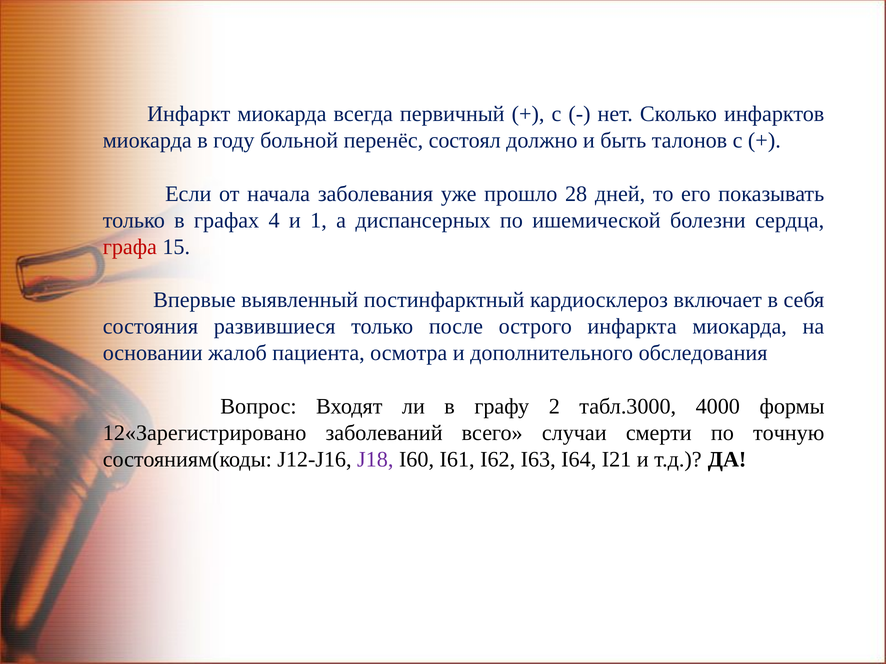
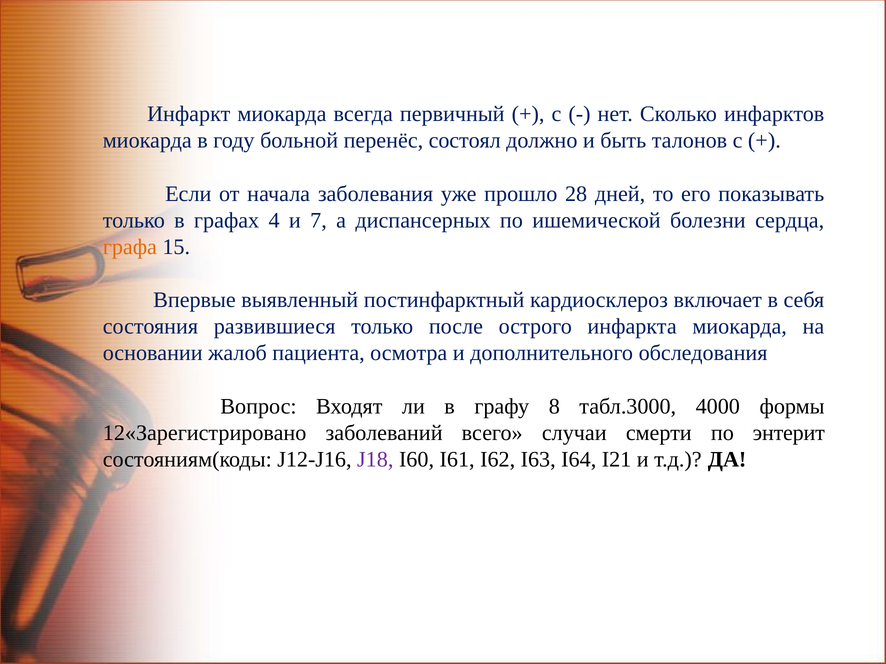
1: 1 -> 7 (319, 221)
графа colour: red -> orange (130, 247)
2: 2 -> 8 (554, 407)
точную: точную -> энтерит (789, 433)
